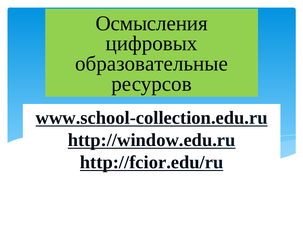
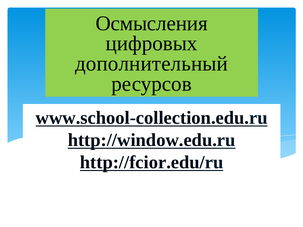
образовательные: образовательные -> дополнительный (152, 64)
